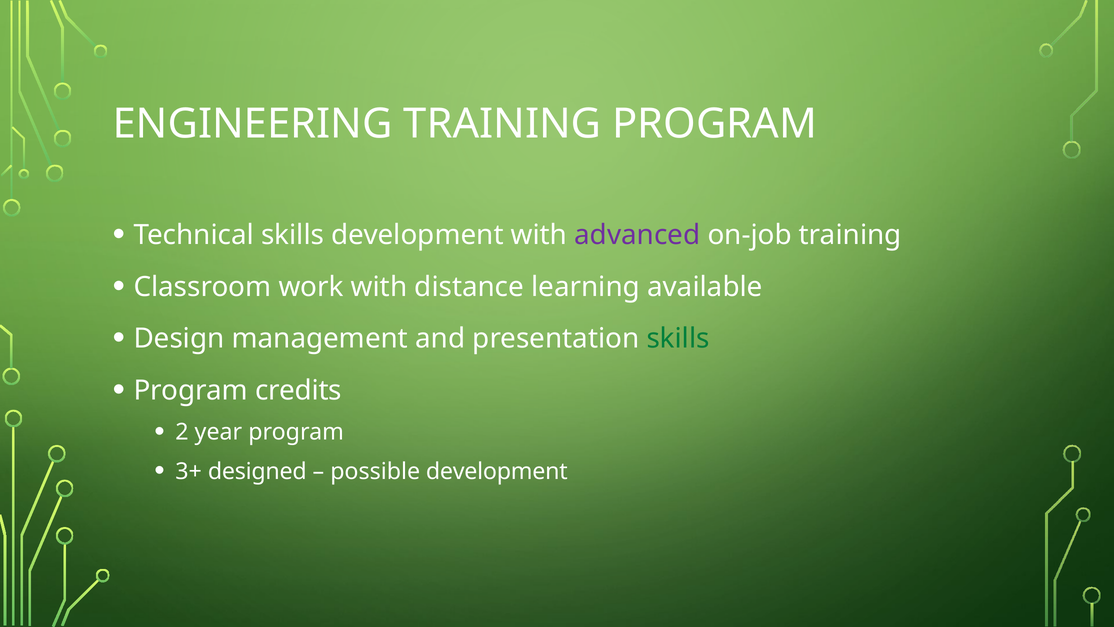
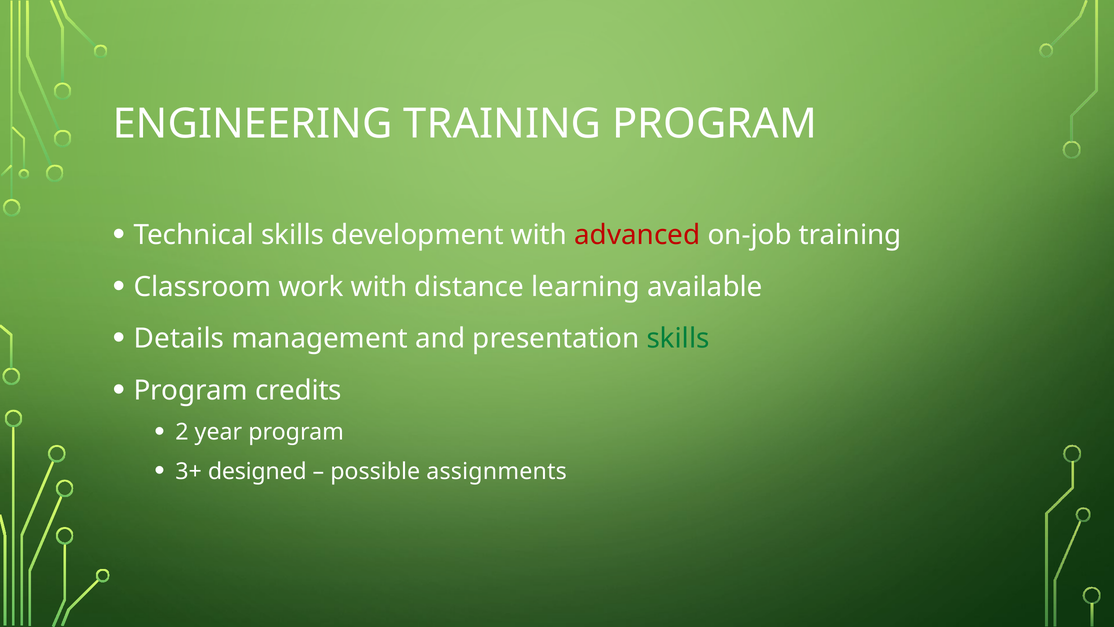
advanced colour: purple -> red (637, 235)
Design: Design -> Details (179, 338)
possible development: development -> assignments (497, 471)
